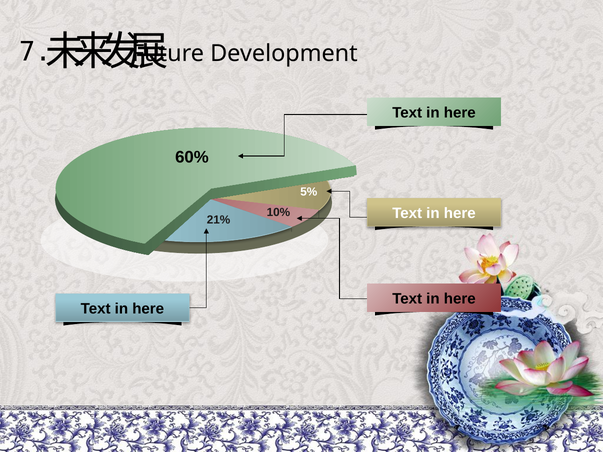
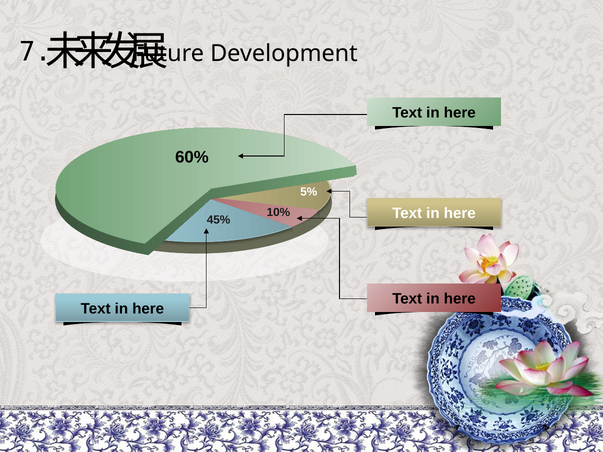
21%: 21% -> 45% (219, 220)
